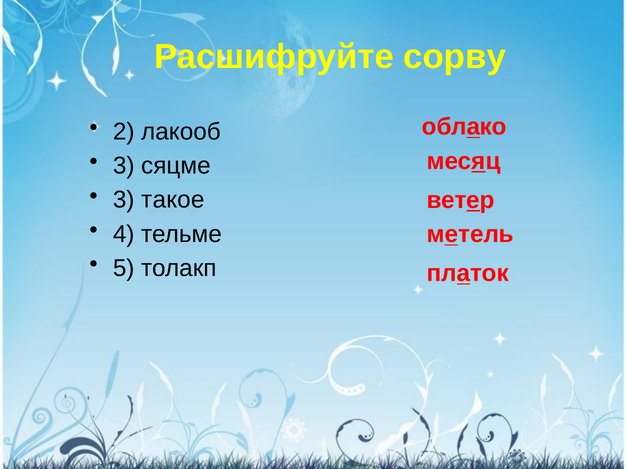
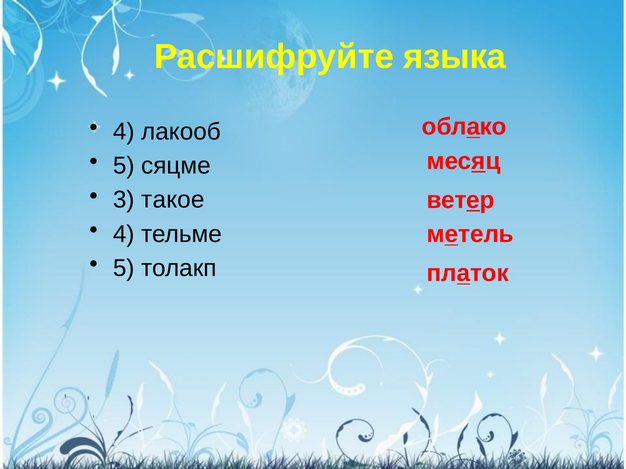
сорву: сорву -> языка (455, 57)
2: 2 -> 4 (124, 132)
3: 3 -> 5 (124, 166)
